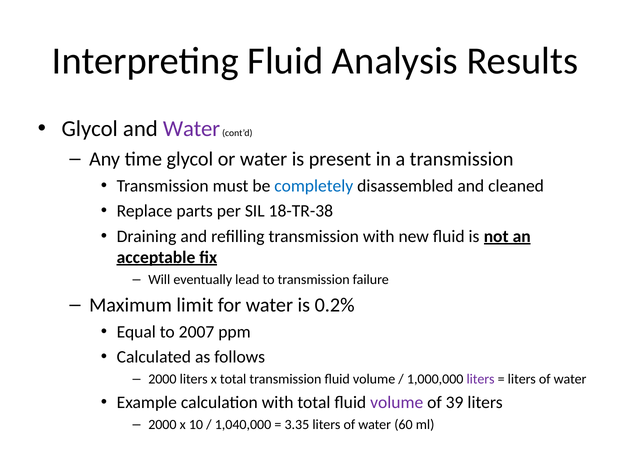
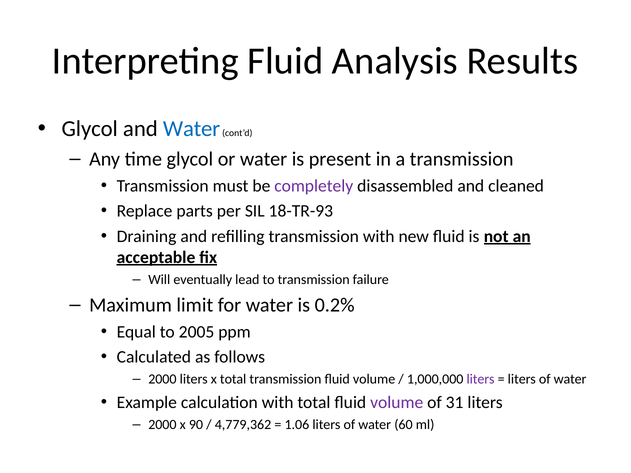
Water colour: purple -> blue (192, 129)
completely colour: blue -> purple (314, 186)
18-TR-38: 18-TR-38 -> 18-TR-93 (301, 211)
2007: 2007 -> 2005 (197, 332)
39: 39 -> 31 (455, 403)
10: 10 -> 90 (196, 425)
1,040,000: 1,040,000 -> 4,779,362 (243, 425)
3.35: 3.35 -> 1.06 (297, 425)
